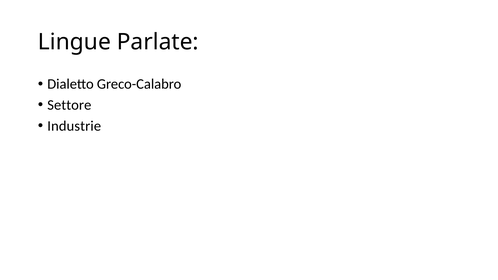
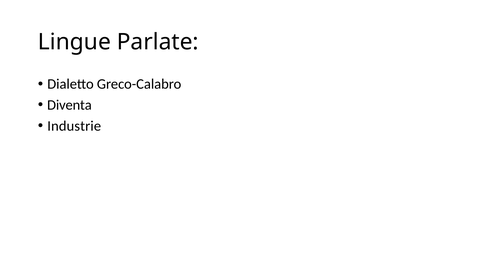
Settore: Settore -> Diventa (69, 105)
